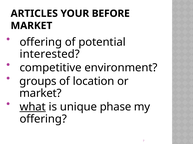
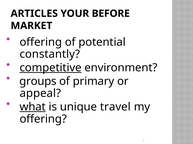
interested: interested -> constantly (50, 54)
competitive underline: none -> present (51, 68)
location: location -> primary (94, 82)
market: market -> appeal (40, 94)
phase: phase -> travel (115, 107)
